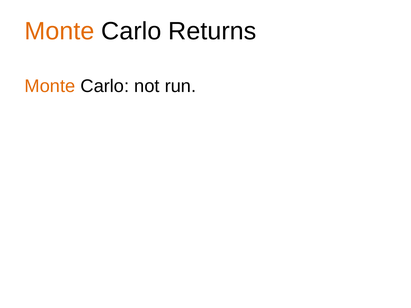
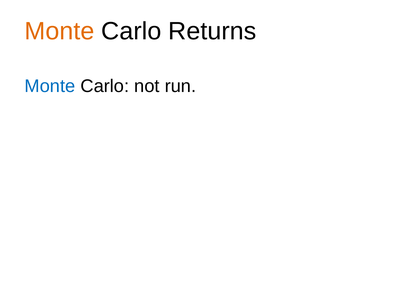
Monte colour: orange -> blue (50, 86)
